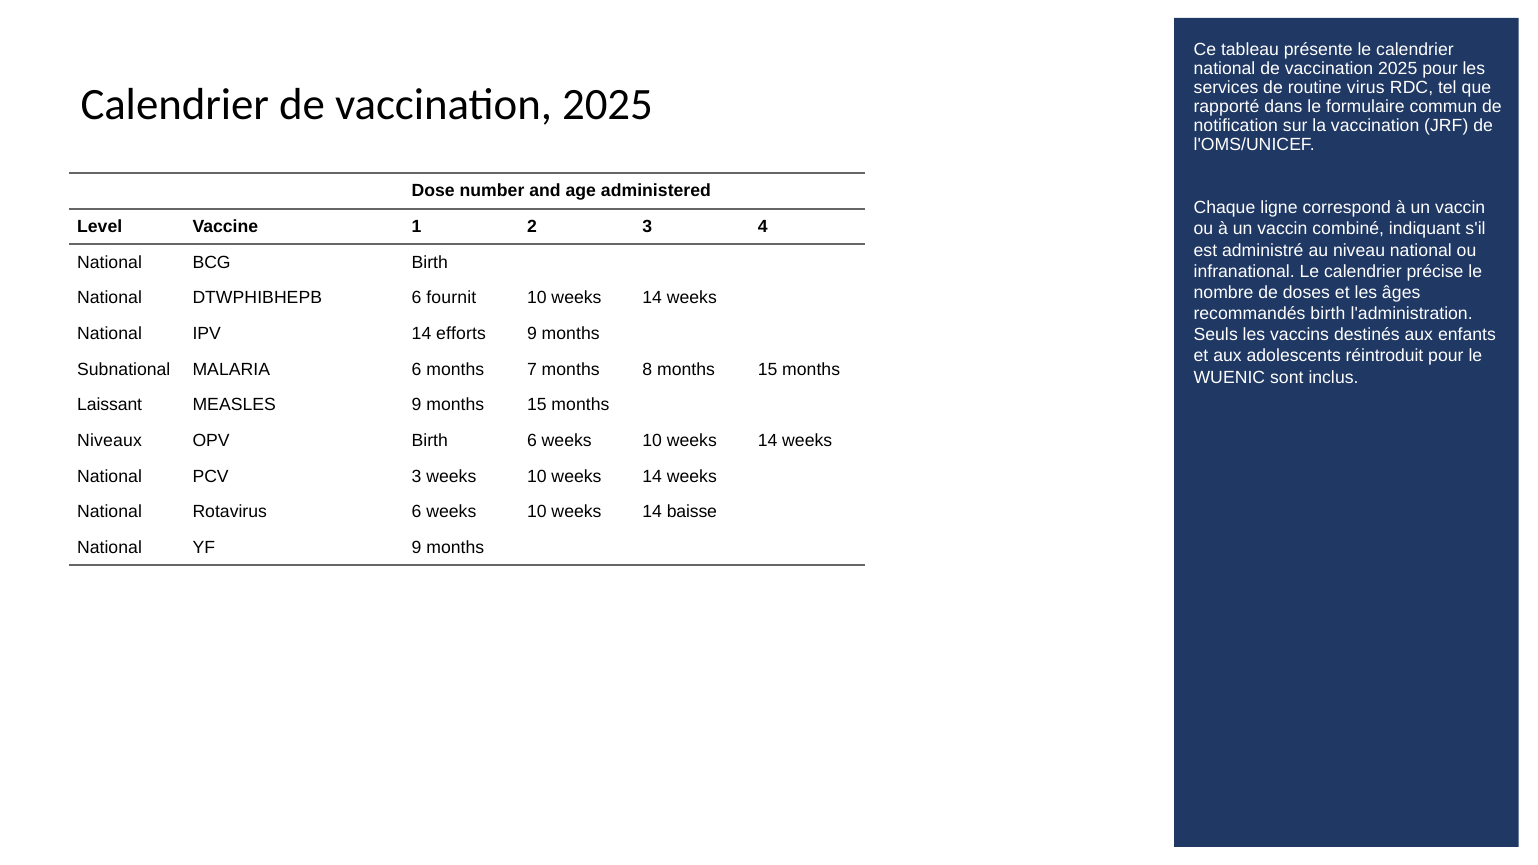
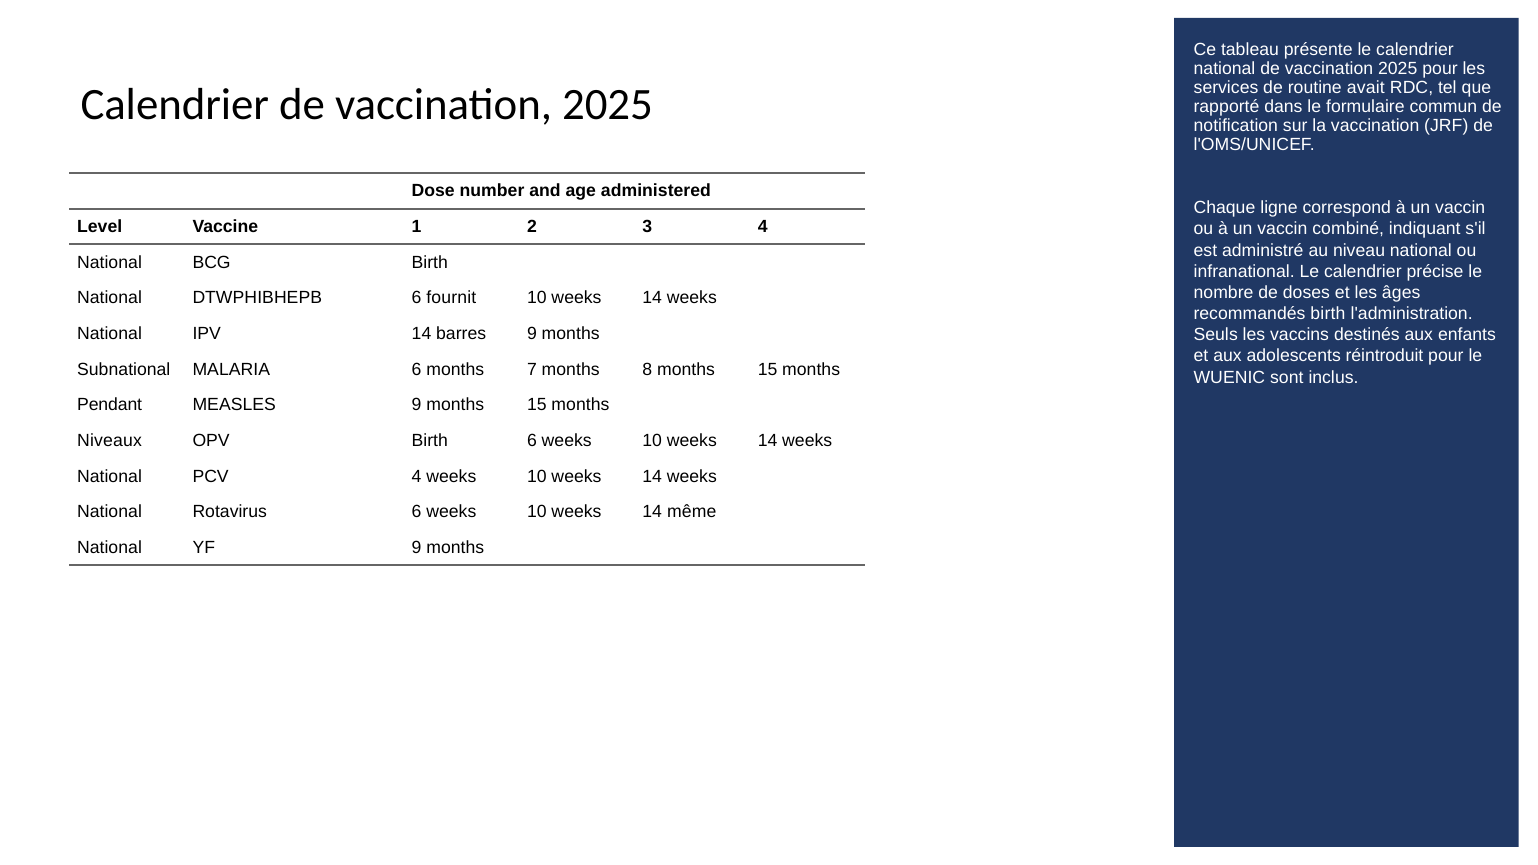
virus: virus -> avait (1366, 88)
efforts: efforts -> barres (461, 334)
Laissant: Laissant -> Pendant (110, 405)
PCV 3: 3 -> 4 (417, 476)
baisse: baisse -> même (692, 512)
